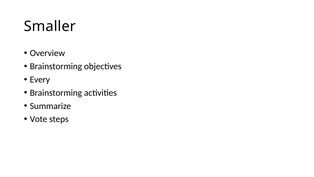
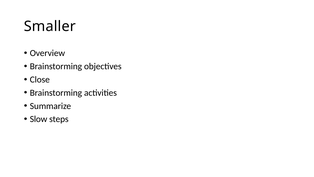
Every: Every -> Close (40, 79)
Vote: Vote -> Slow (39, 119)
